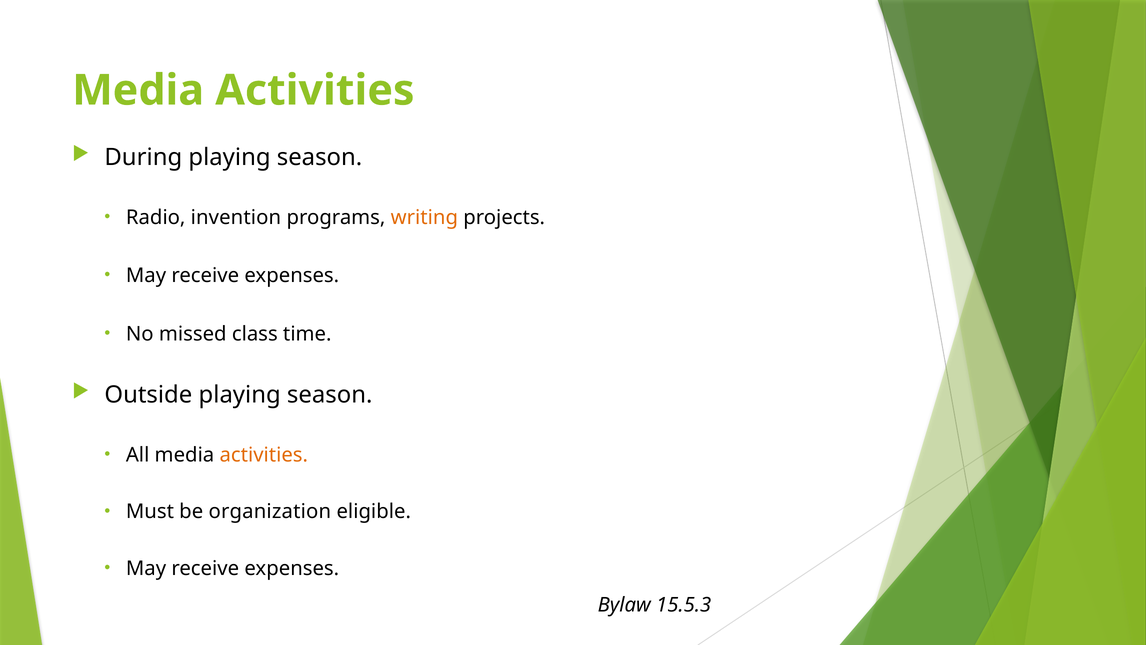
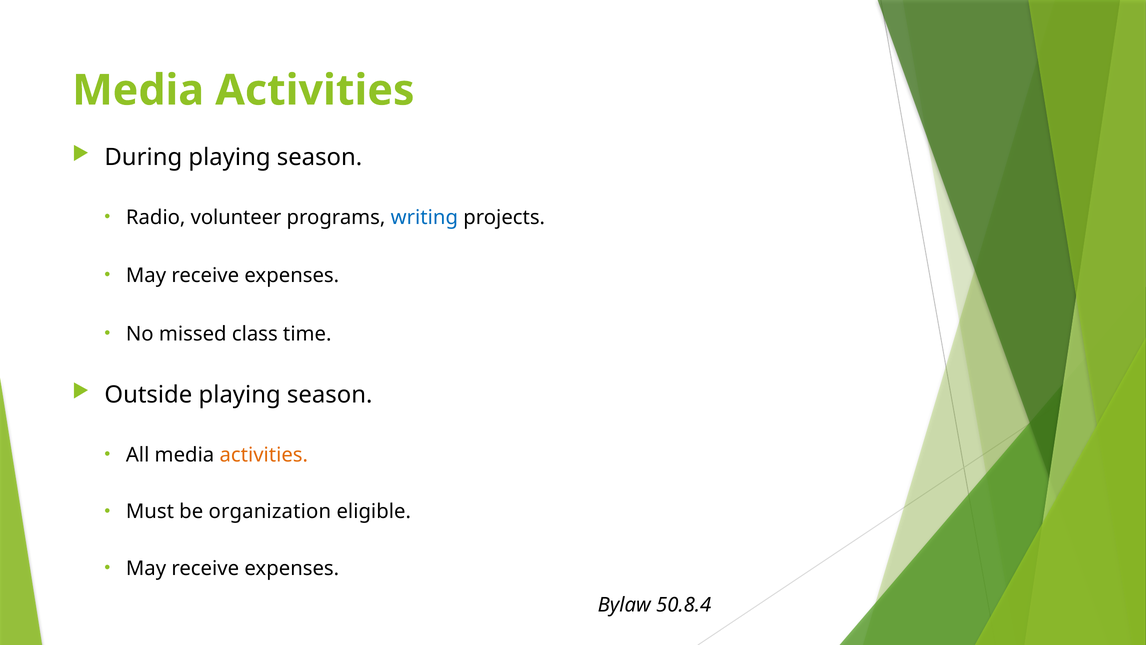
invention: invention -> volunteer (236, 217)
writing colour: orange -> blue (424, 217)
15.5.3: 15.5.3 -> 50.8.4 (684, 605)
